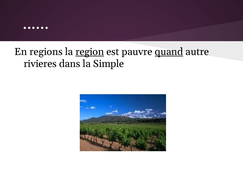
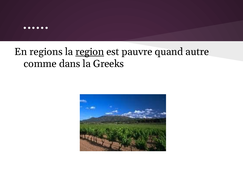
quand underline: present -> none (169, 52)
rivieres: rivieres -> comme (40, 64)
Simple: Simple -> Greeks (109, 64)
